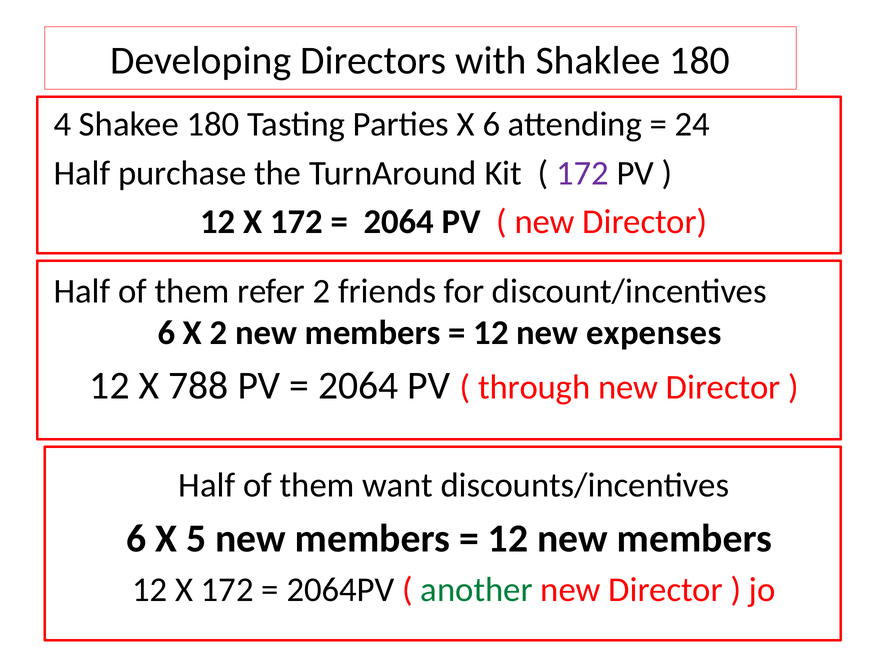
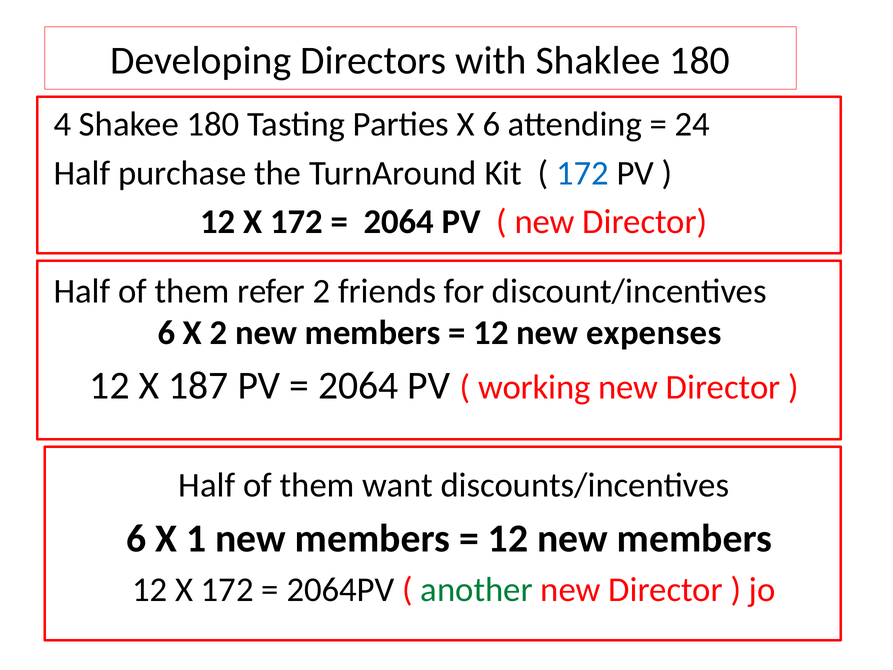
172 colour: purple -> blue (582, 173)
788: 788 -> 187 (198, 385)
through: through -> working (534, 387)
5: 5 -> 1 (196, 538)
